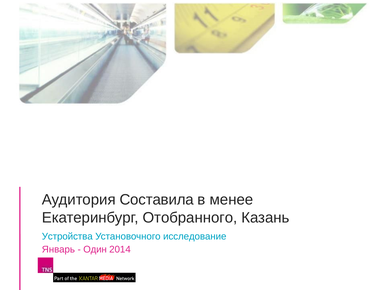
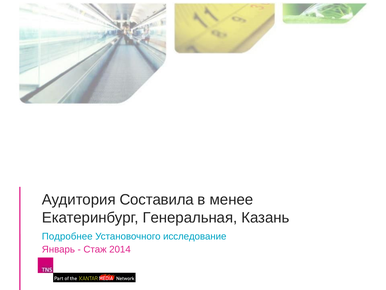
Отобранного: Отобранного -> Генеральная (190, 217)
Устройства: Устройства -> Подробнее (67, 236)
Один: Один -> Стаж (95, 249)
